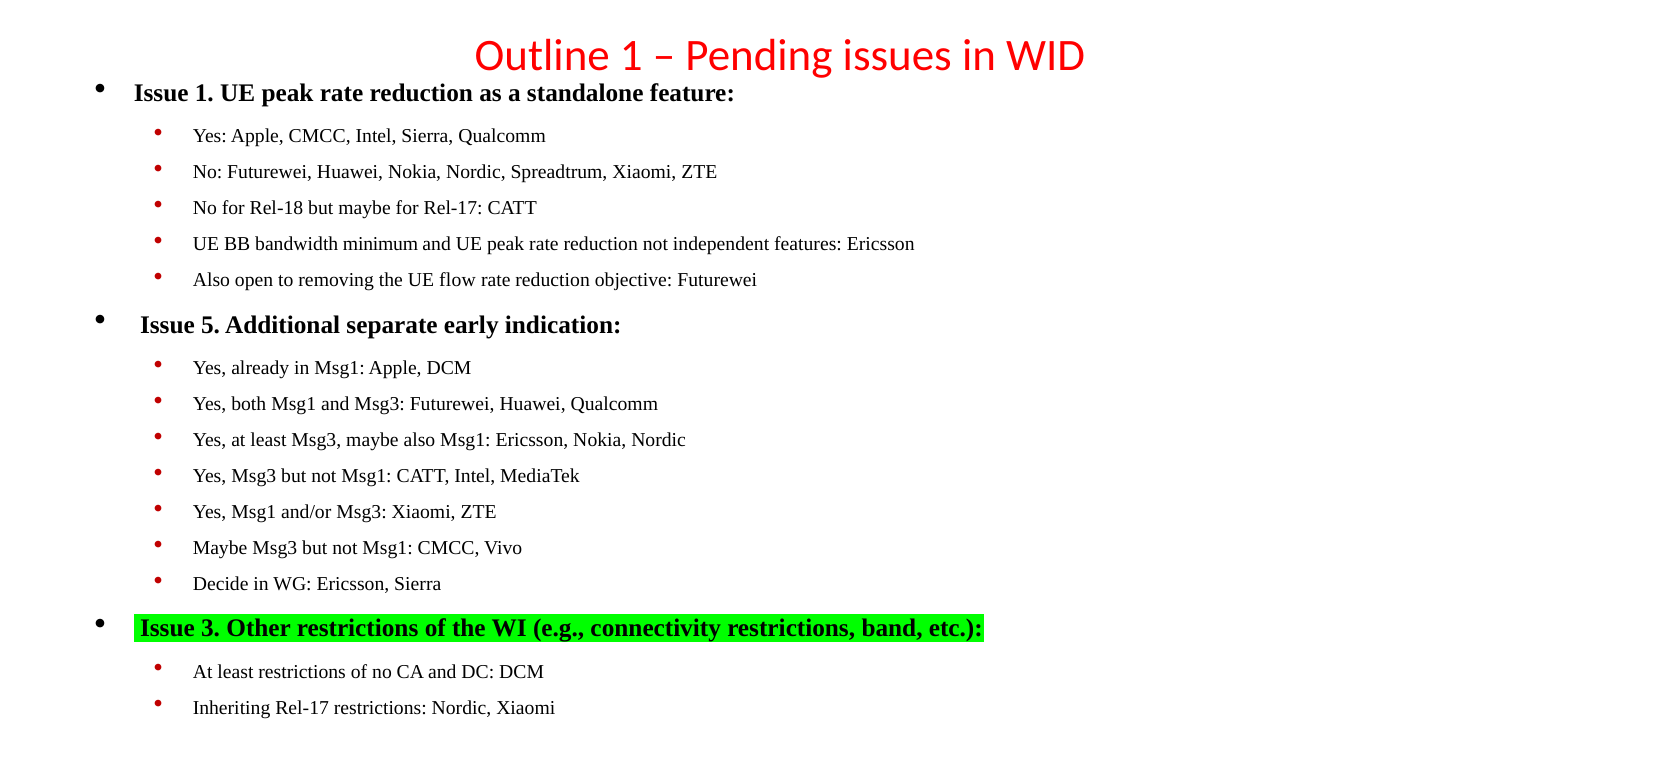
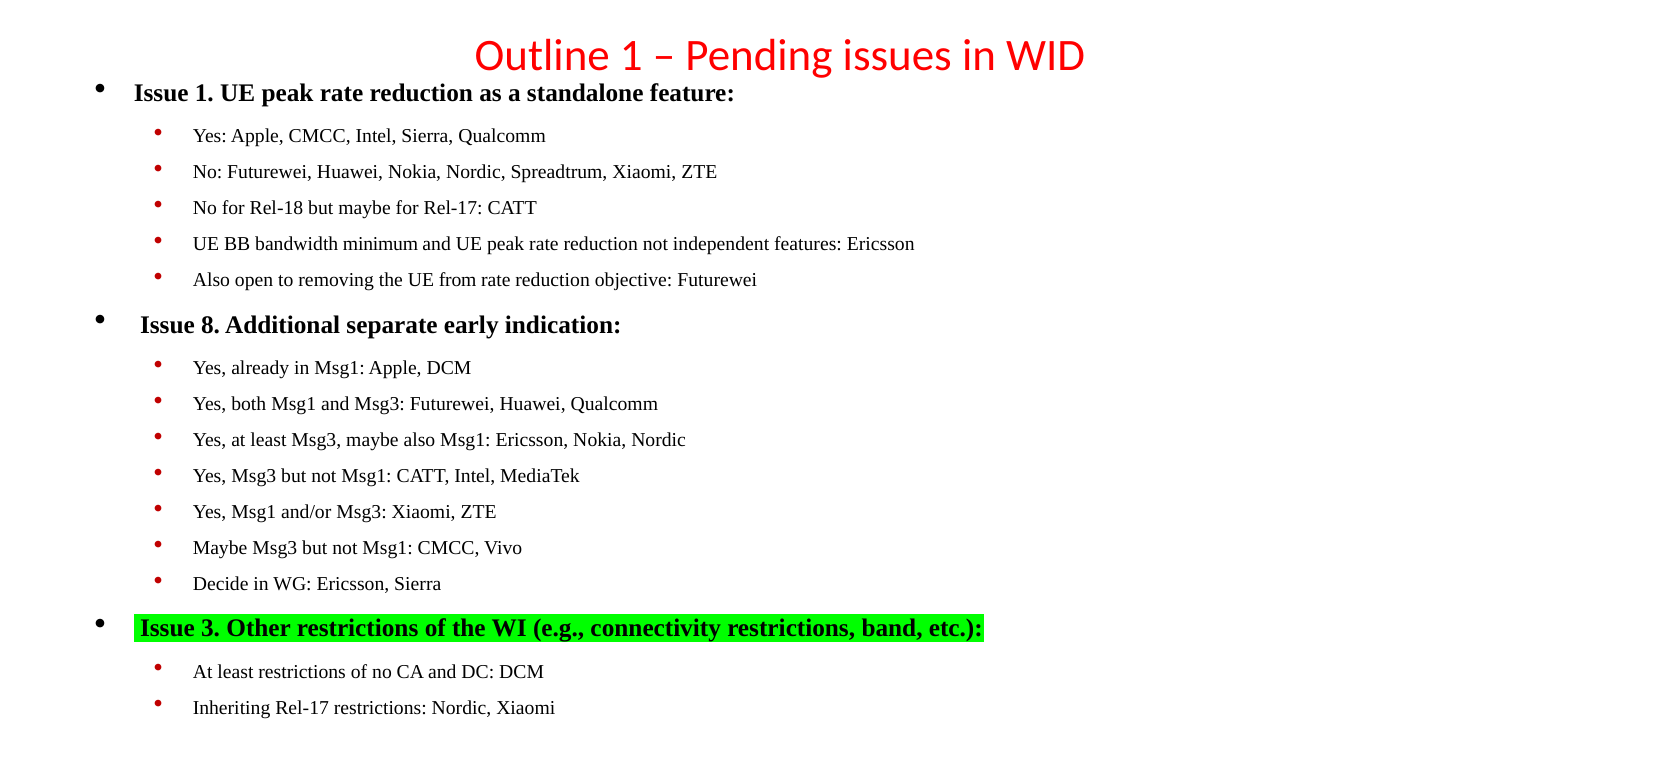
flow: flow -> from (458, 280)
5: 5 -> 8 (211, 325)
